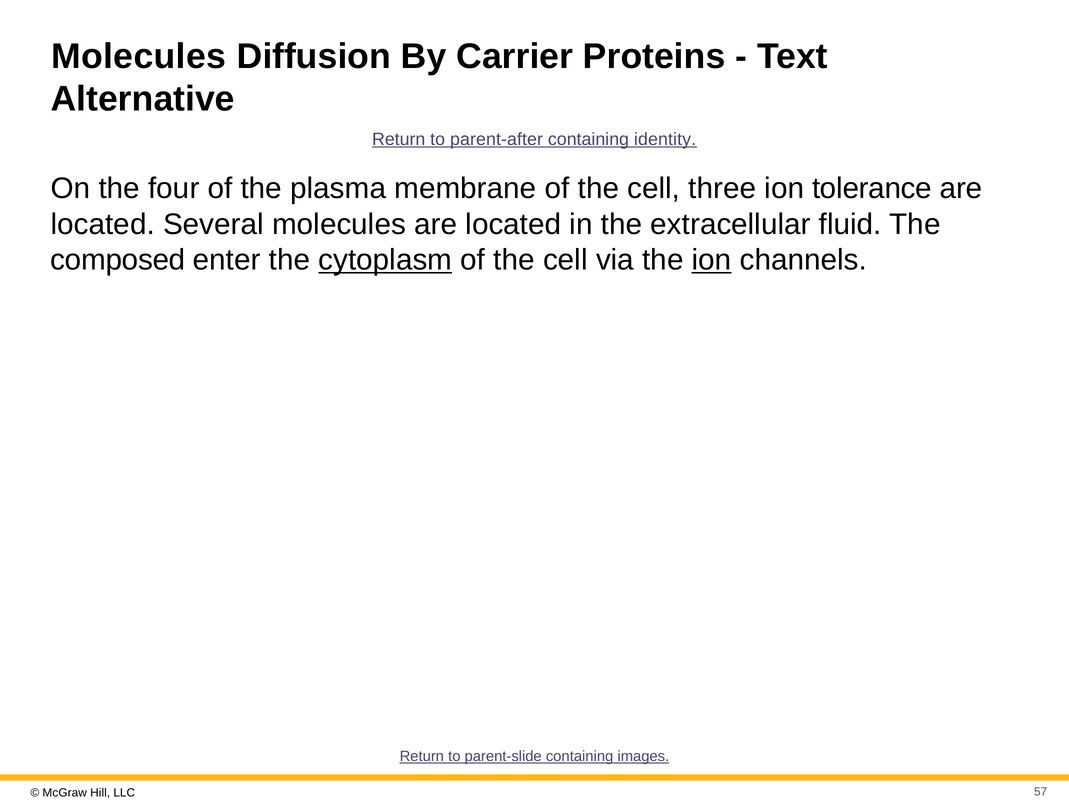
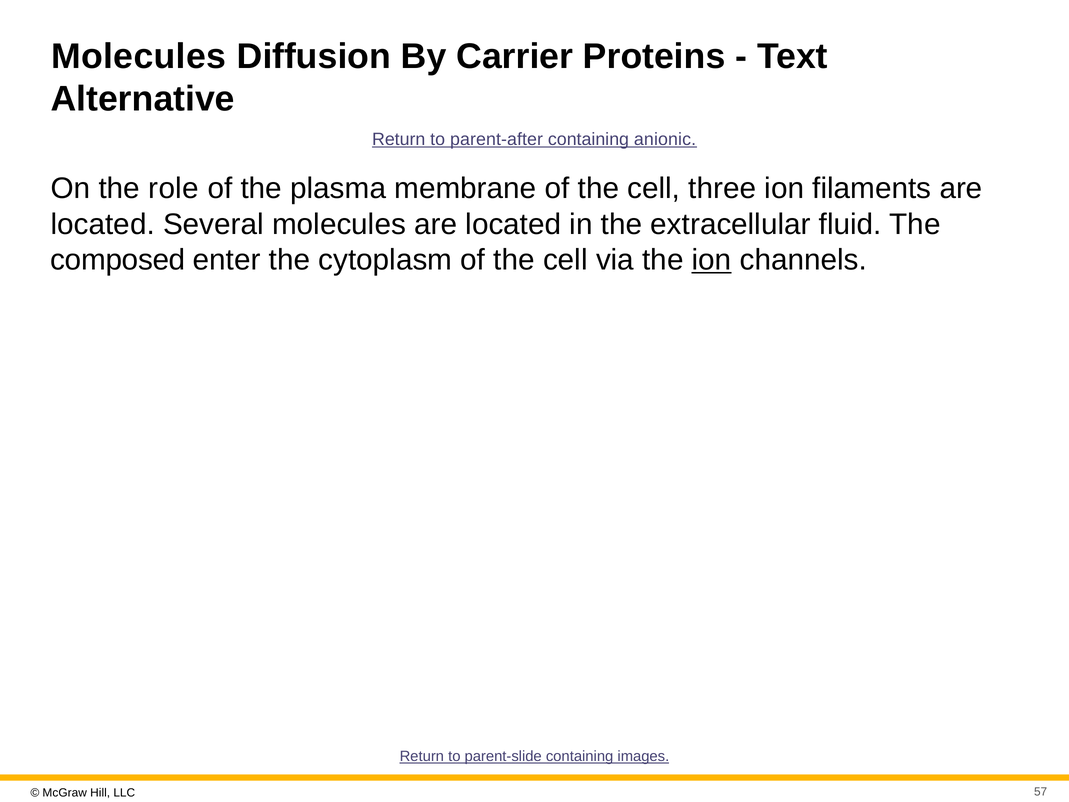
identity: identity -> anionic (665, 139)
four: four -> role (174, 189)
tolerance: tolerance -> filaments (872, 189)
cytoplasm underline: present -> none (385, 260)
